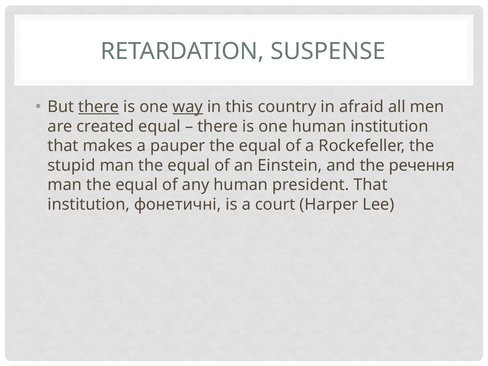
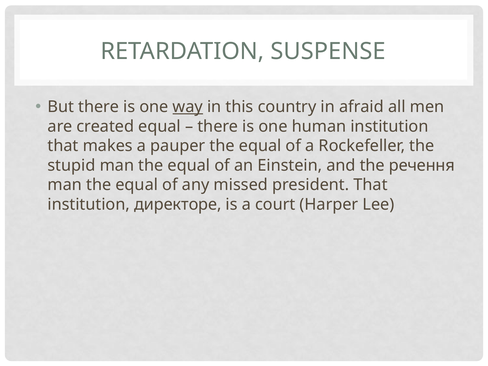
there underline: present -> none (99, 107)
any human: human -> missed (241, 185)
фонетичні: фонетичні -> директоре (178, 204)
